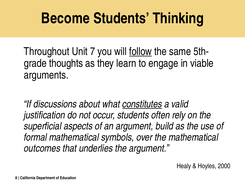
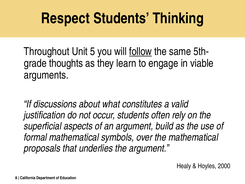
Become: Become -> Respect (65, 18)
7: 7 -> 5 (93, 51)
constitutes underline: present -> none (142, 104)
outcomes: outcomes -> proposals (42, 148)
